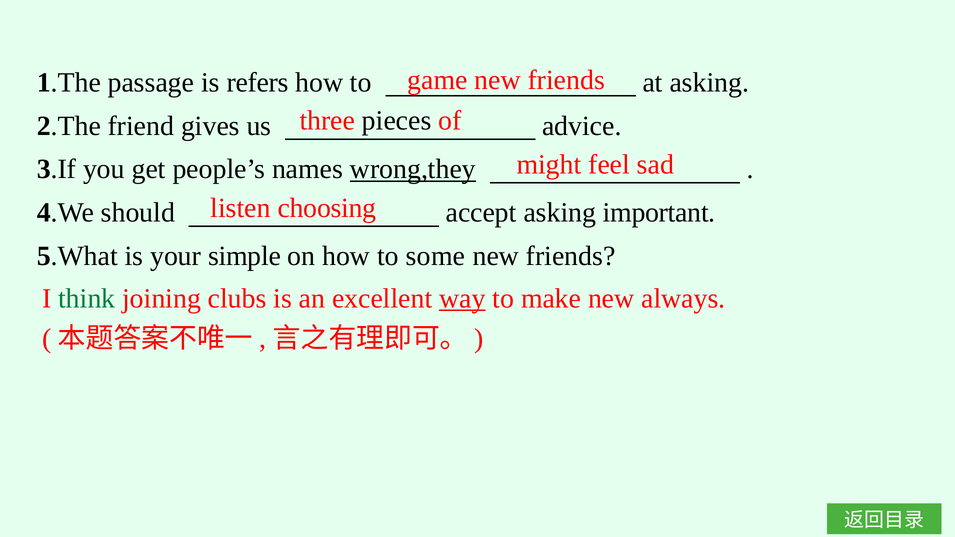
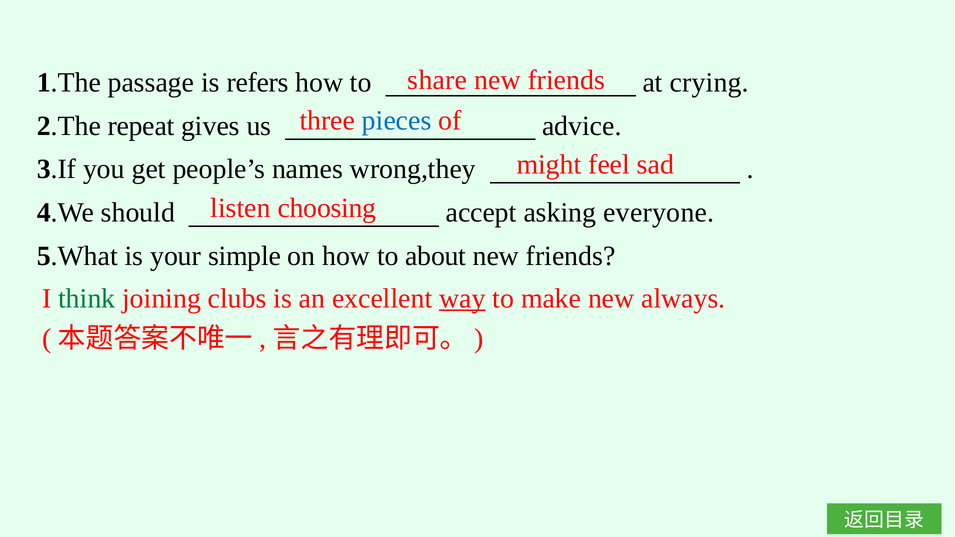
game: game -> share (437, 80)
at asking: asking -> crying (709, 82)
pieces colour: black -> blue (397, 121)
friend: friend -> repeat (141, 126)
wrong,they underline: present -> none (413, 169)
important: important -> everyone (659, 213)
some: some -> about (436, 256)
